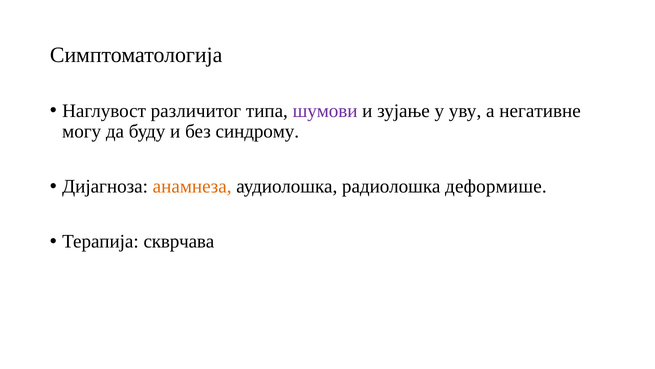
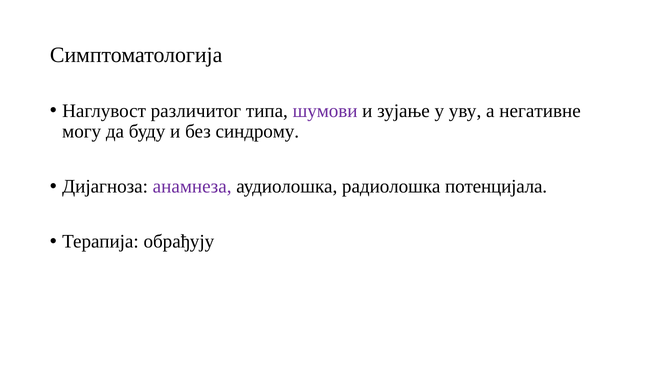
анамнеза colour: orange -> purple (192, 186)
деформише: деформише -> потенцијала (496, 186)
скврчава: скврчава -> обрађују (179, 241)
